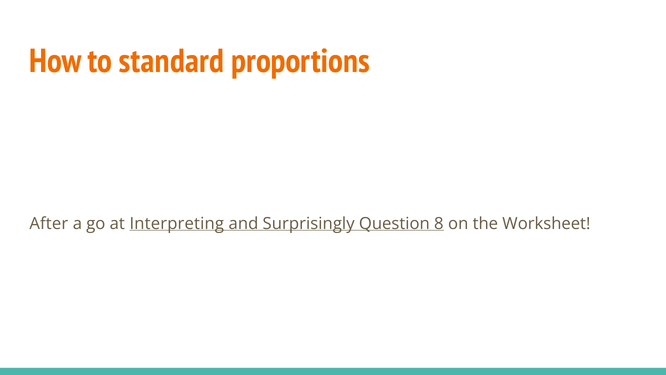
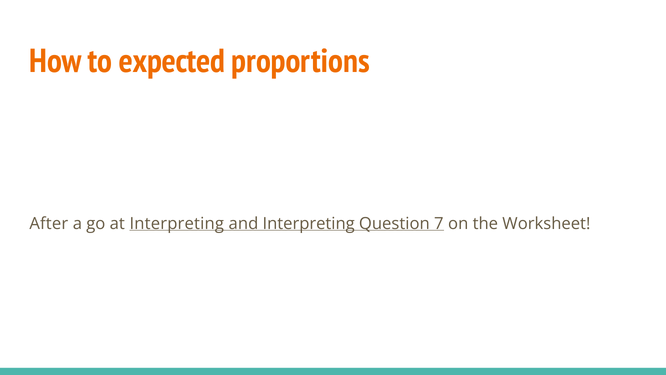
standard: standard -> expected (172, 61)
and Surprisingly: Surprisingly -> Interpreting (309, 223)
8: 8 -> 7 (439, 223)
